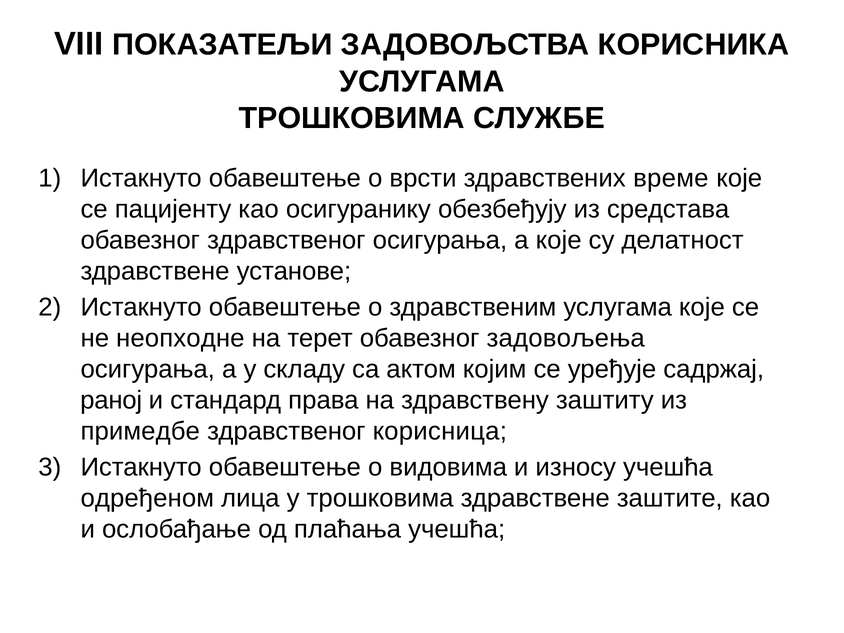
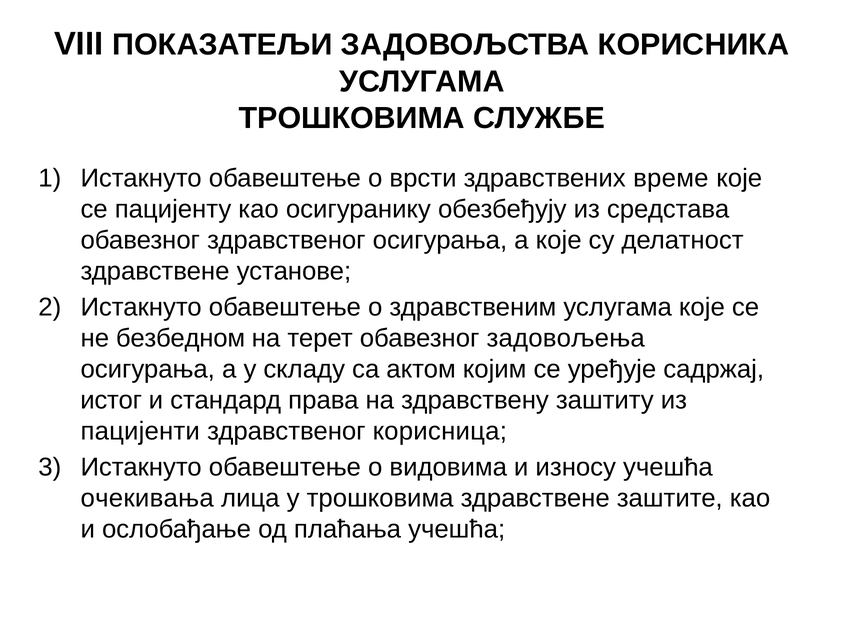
неопходне: неопходне -> безбедном (181, 338)
раној: раној -> истог (111, 400)
примедбе: примедбе -> пацијенти (140, 431)
одређеном: одређеном -> очекивања (147, 498)
